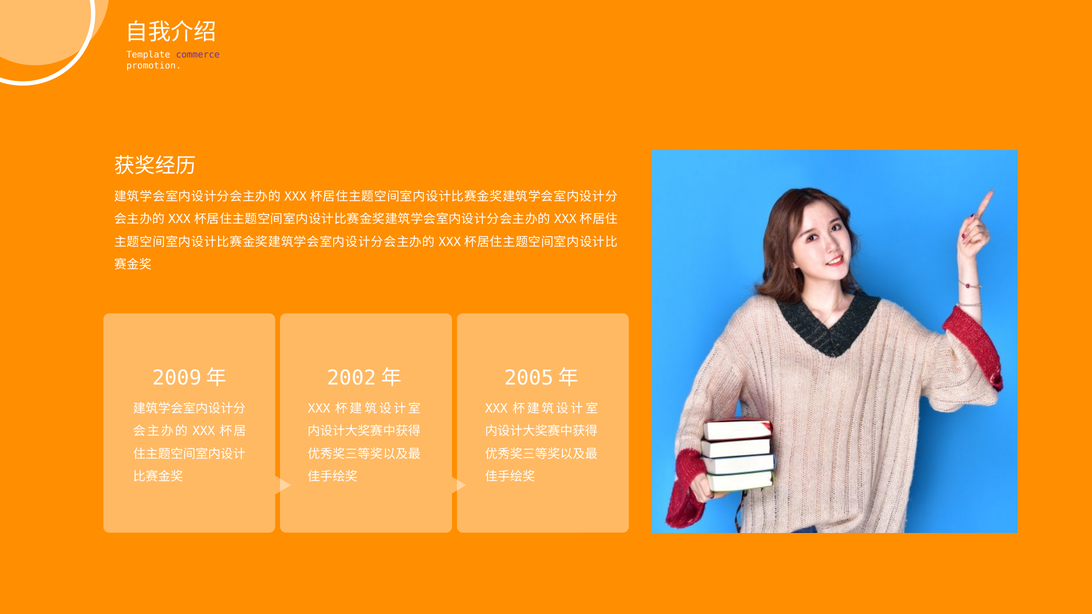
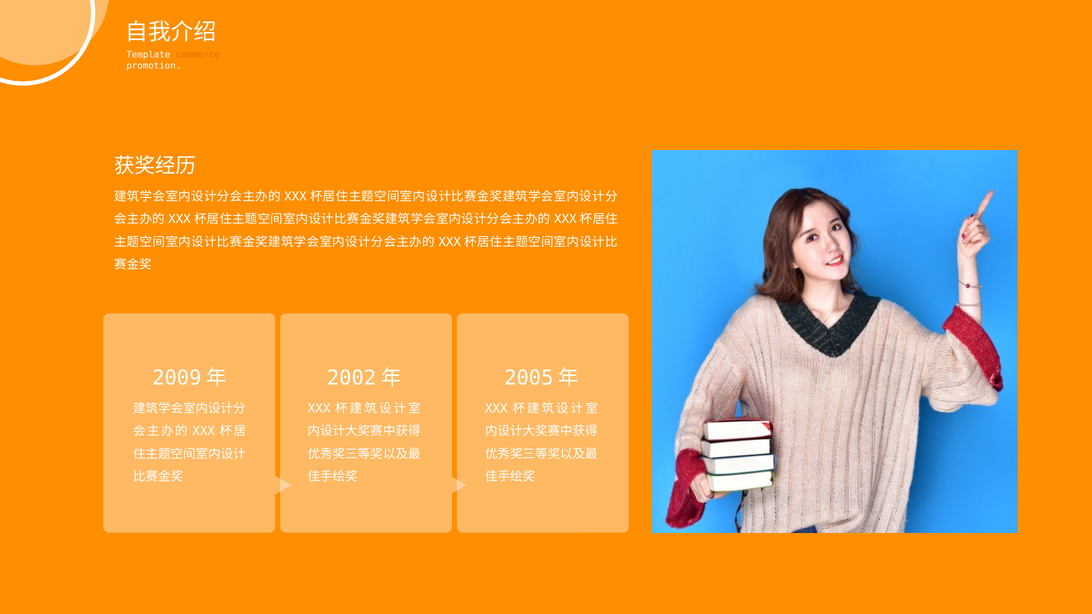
commerce colour: purple -> orange (198, 55)
